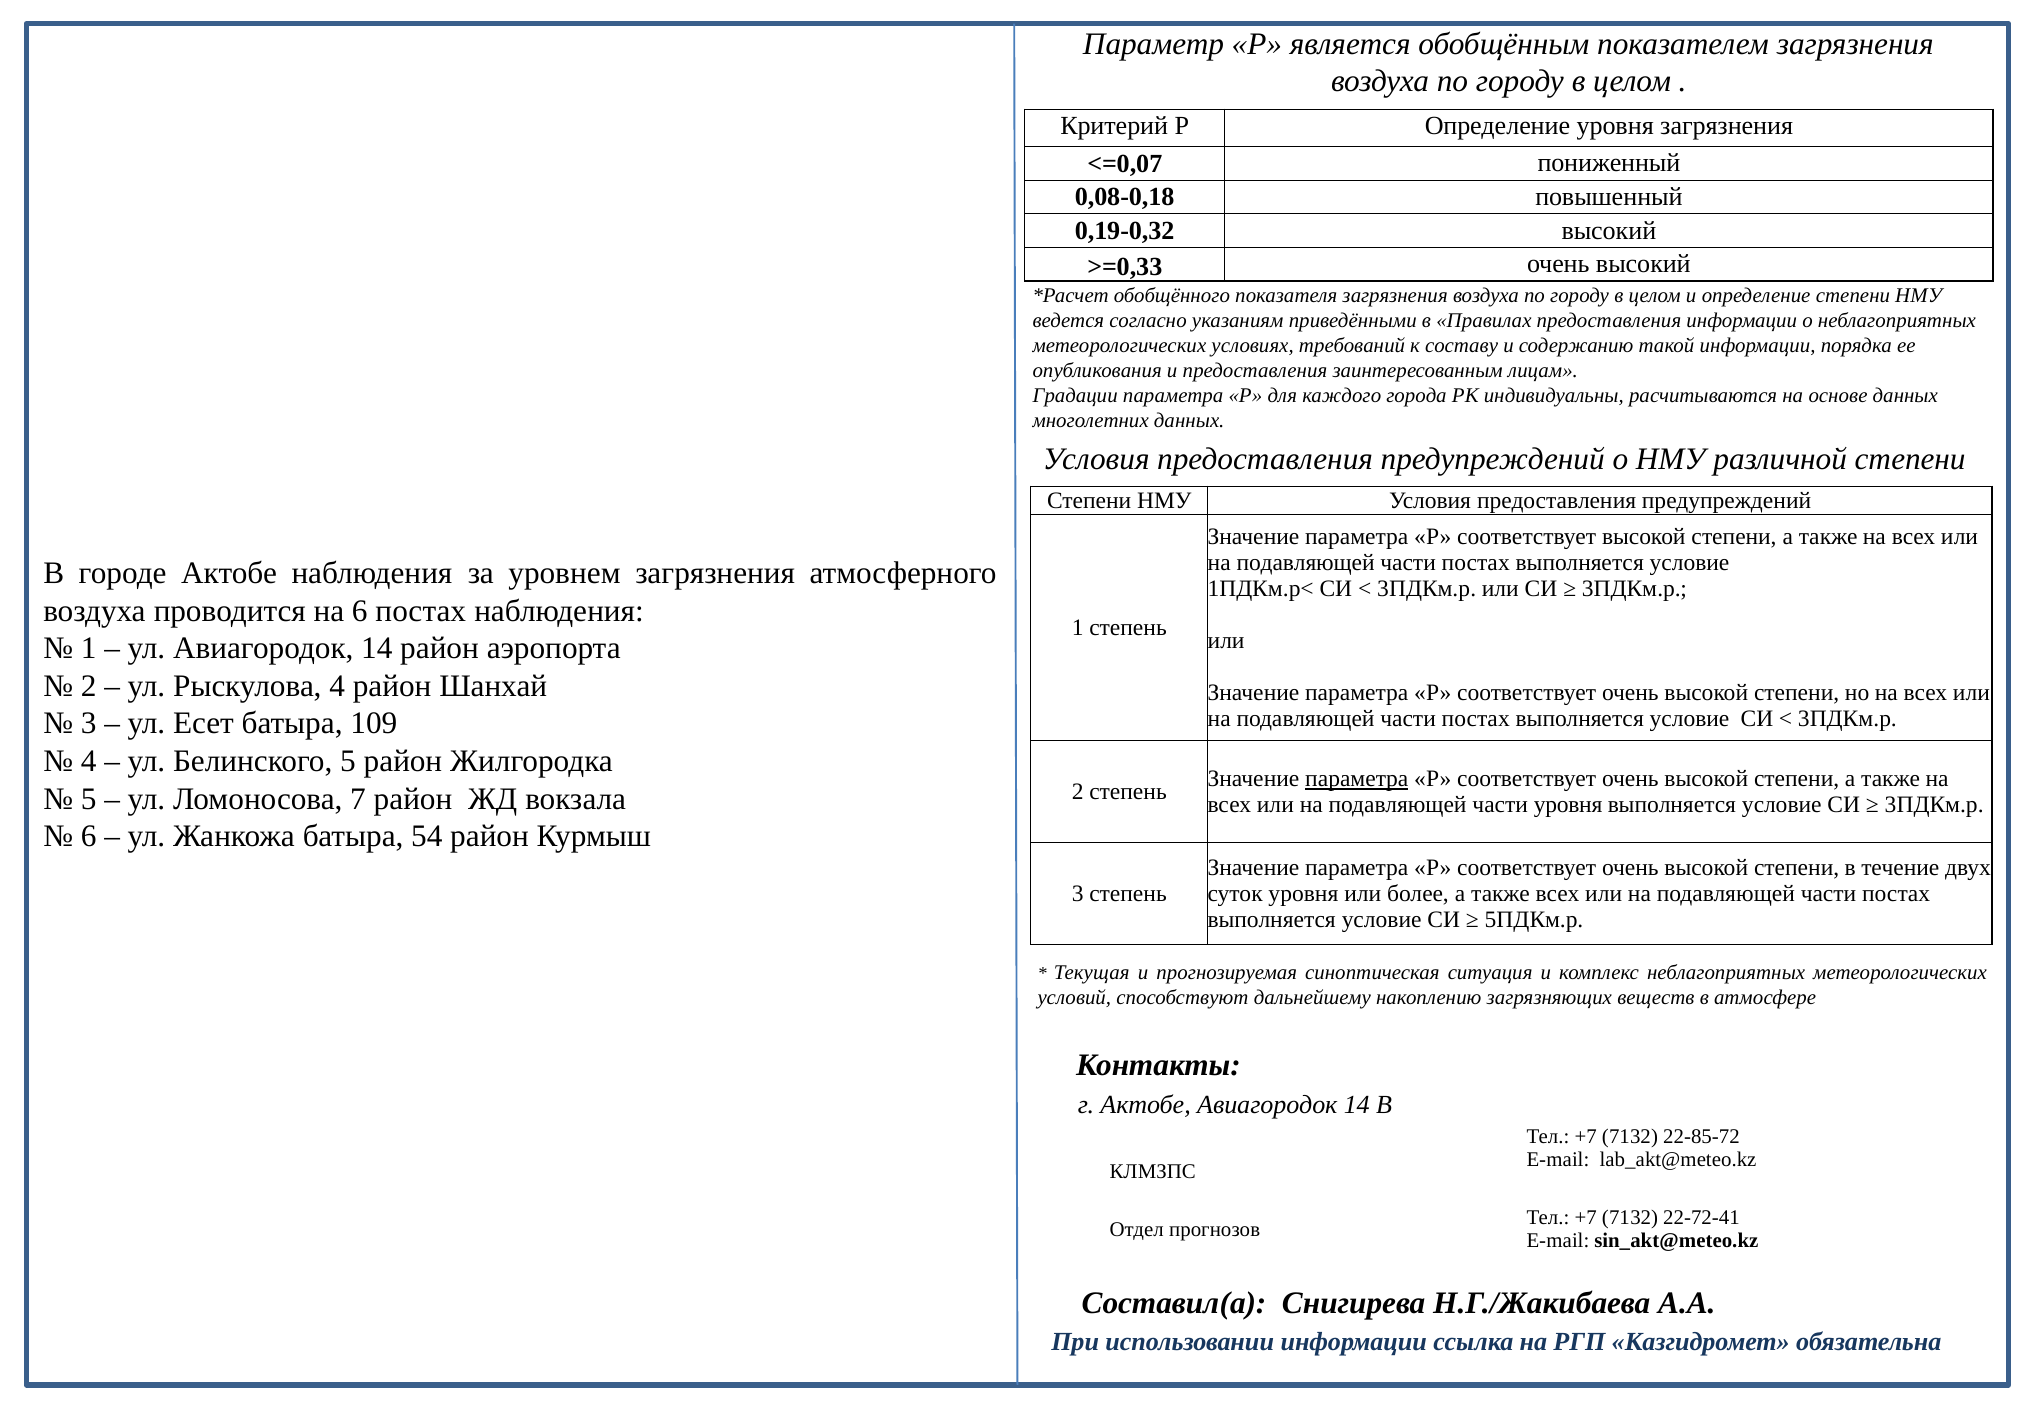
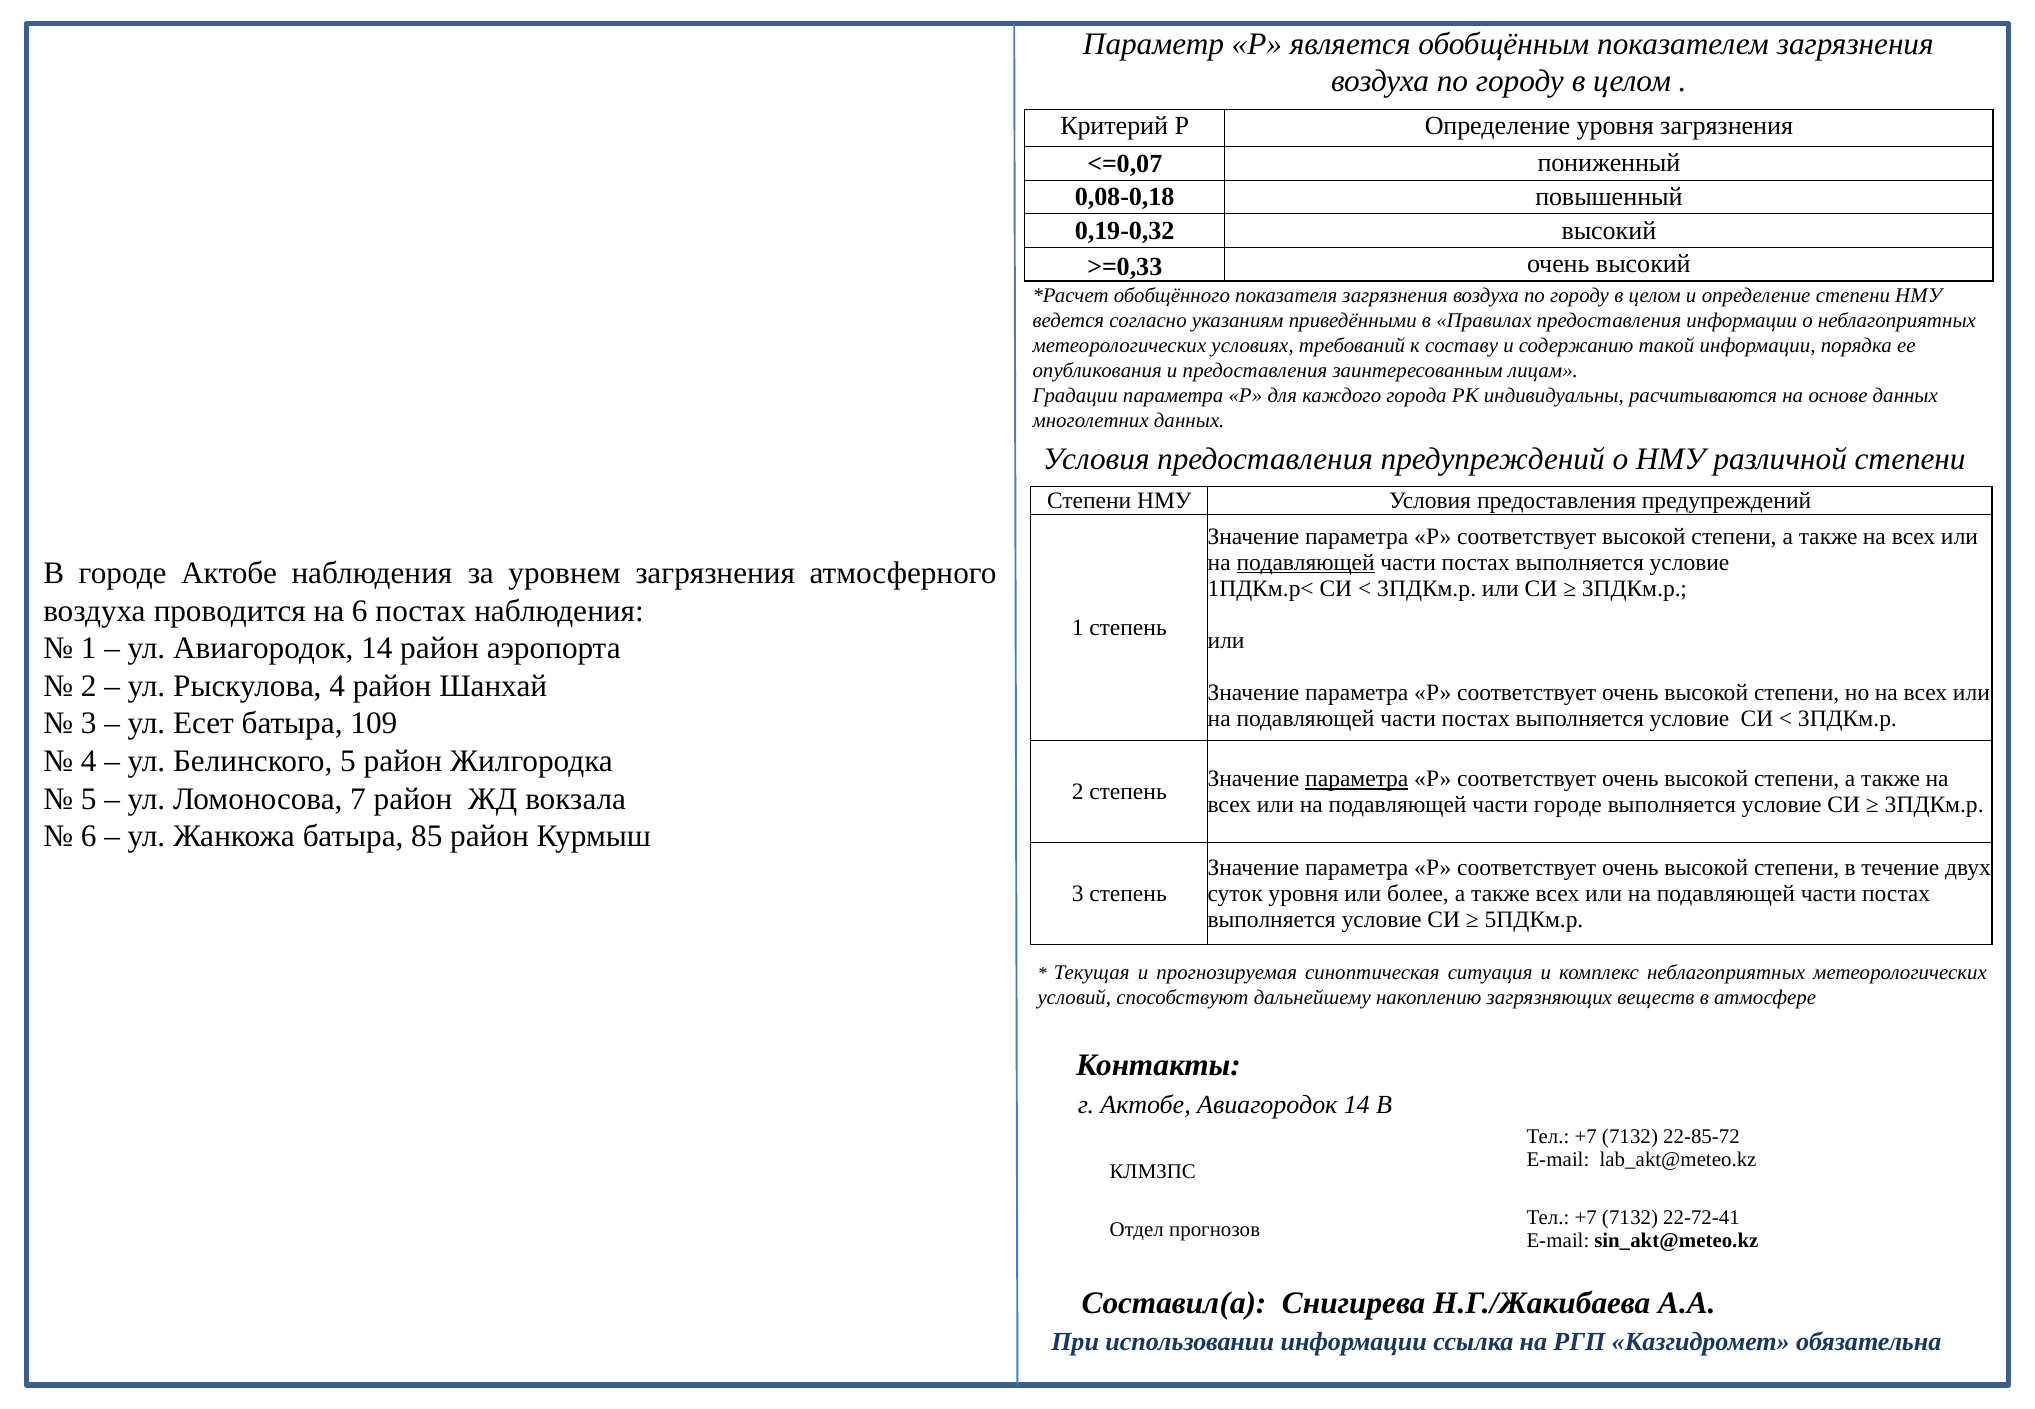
подавляющей underline: none -> present (1306, 563)
части уровня: уровня -> городе (1568, 805)
54: 54 -> 85 (427, 836)
